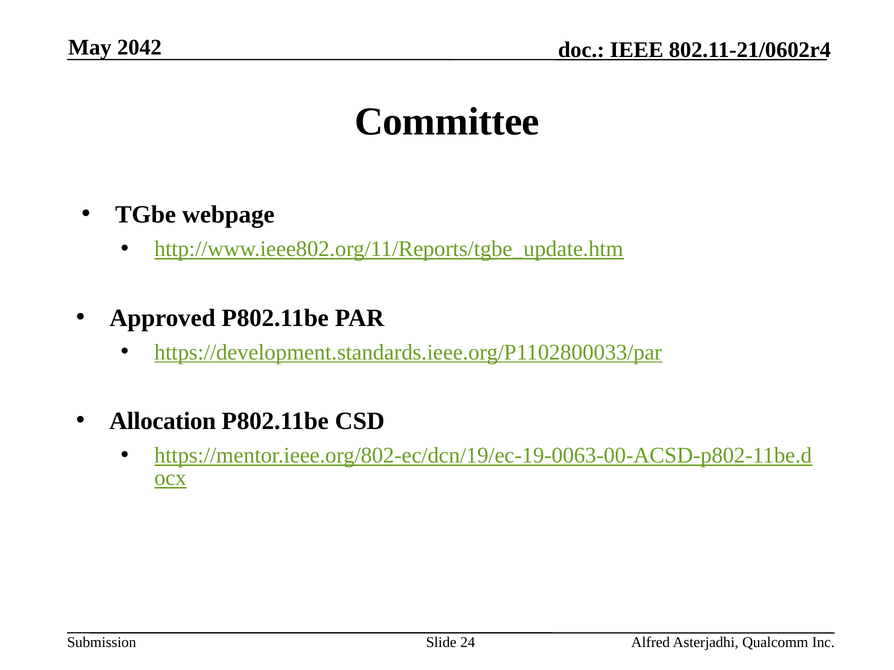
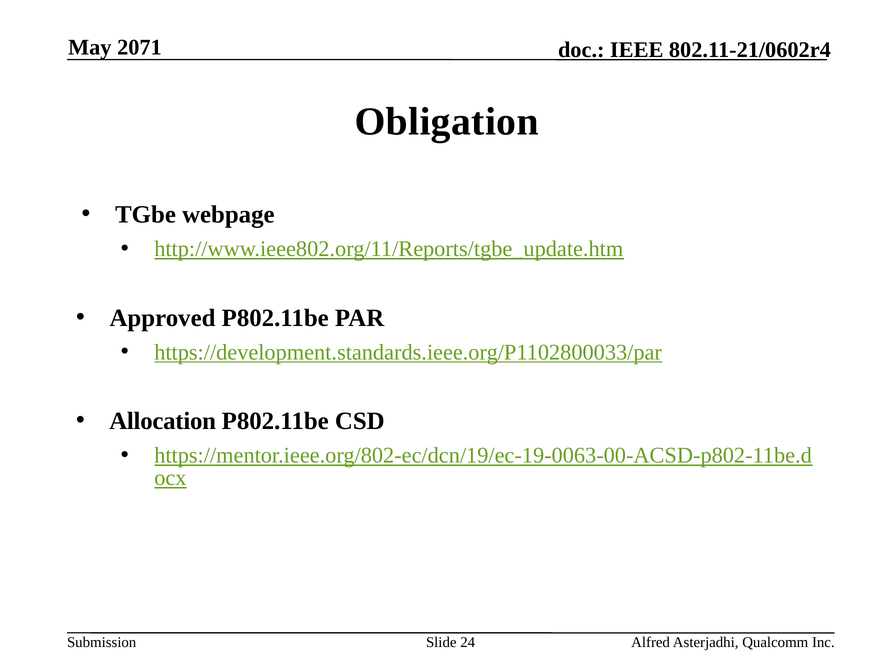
2042: 2042 -> 2071 (139, 47)
Committee: Committee -> Obligation (447, 122)
